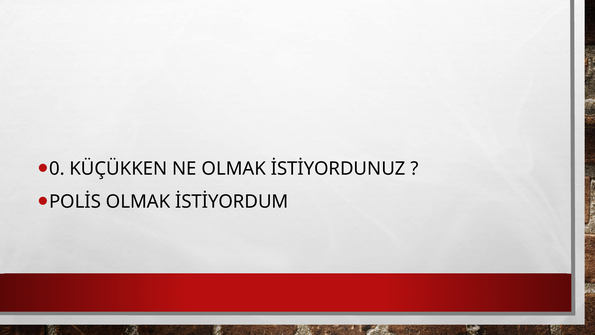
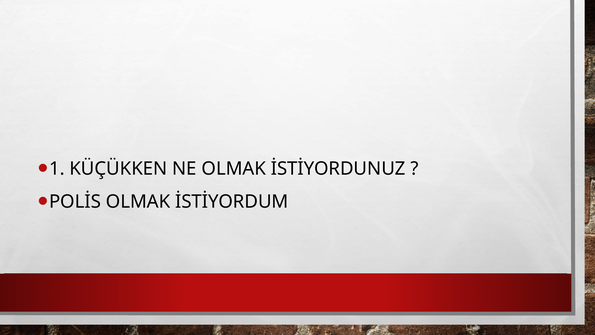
0: 0 -> 1 (57, 169)
